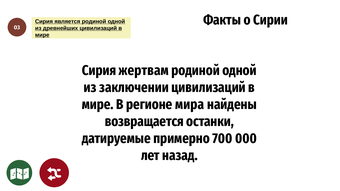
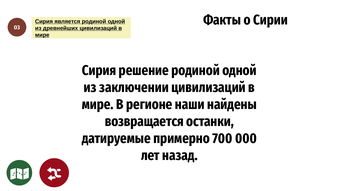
жертвам: жертвам -> решение (144, 71)
мира: мира -> наши (190, 105)
